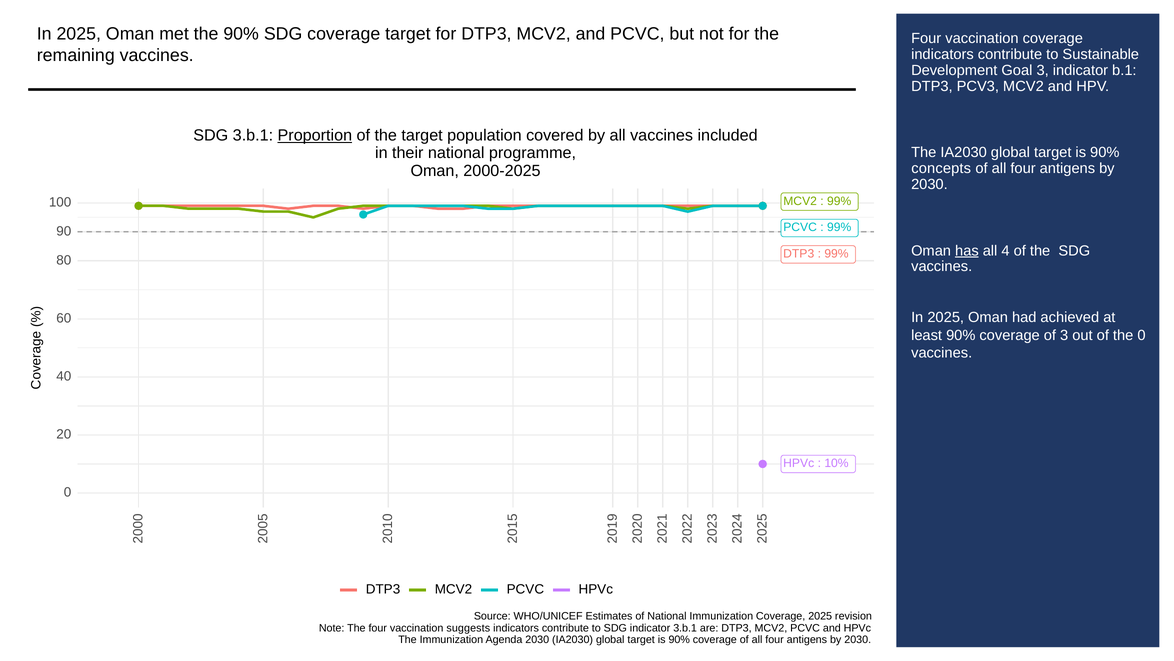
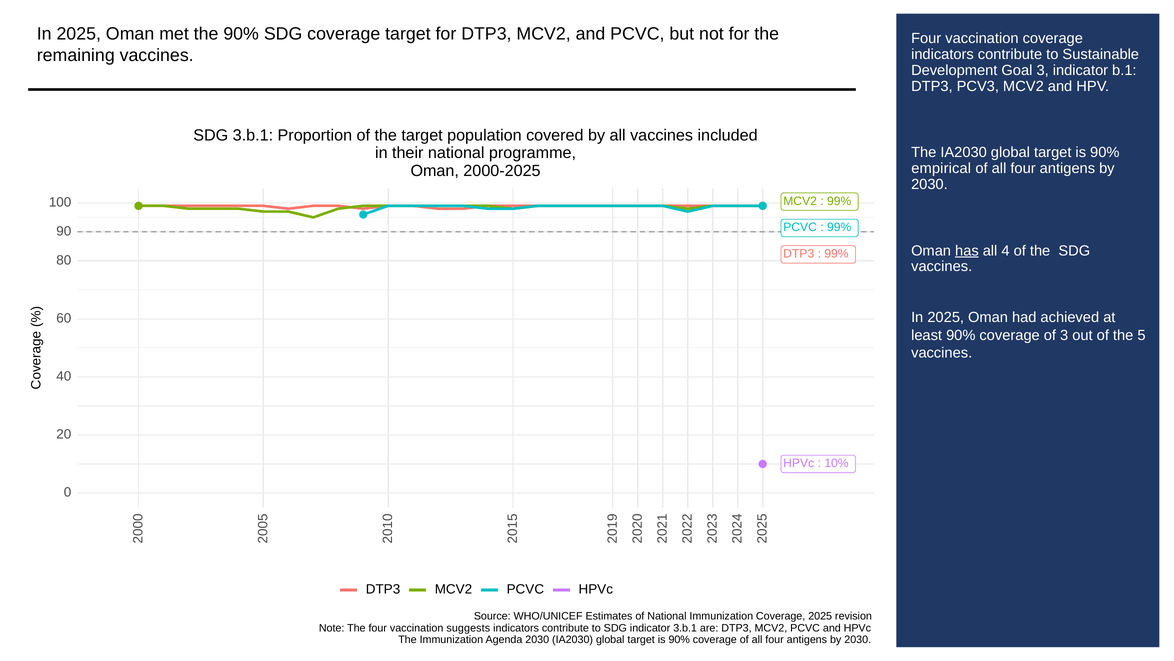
Proportion underline: present -> none (315, 135)
concepts: concepts -> empirical (941, 168)
the 0: 0 -> 5 (1141, 335)
